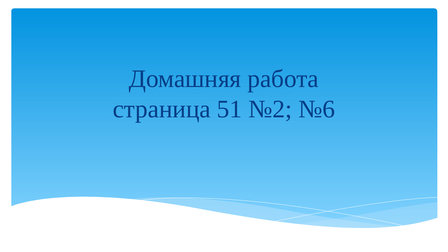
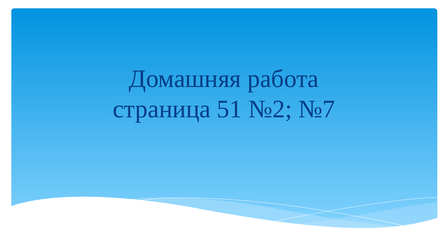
№6: №6 -> №7 (317, 109)
